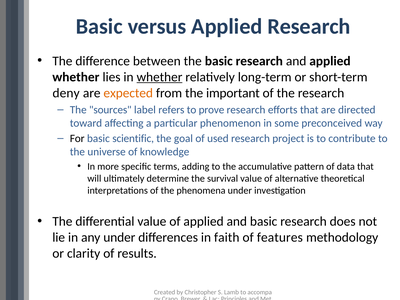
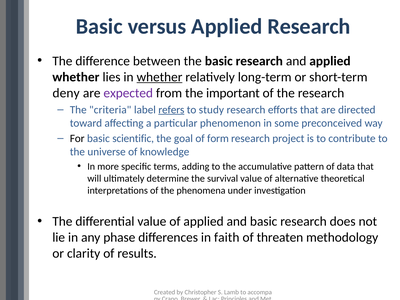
expected colour: orange -> purple (128, 93)
sources: sources -> criteria (110, 110)
refers underline: none -> present (171, 110)
prove: prove -> study (211, 110)
used: used -> form (218, 139)
any under: under -> phase (119, 237)
features: features -> threaten (280, 237)
